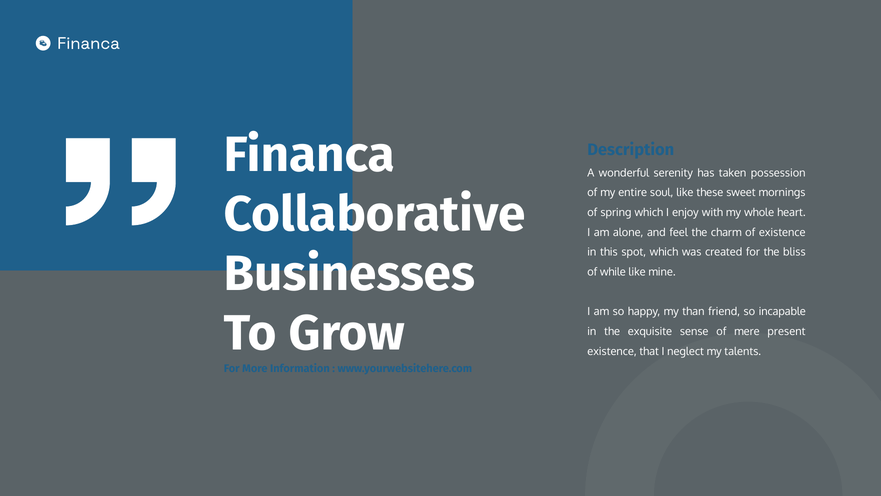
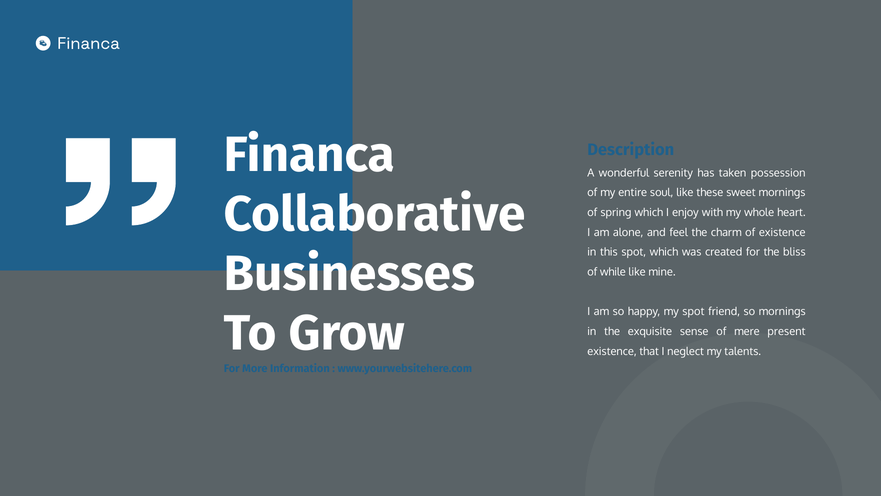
my than: than -> spot (693, 312)
so incapable: incapable -> mornings (782, 312)
